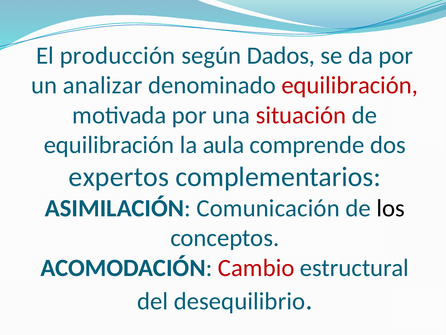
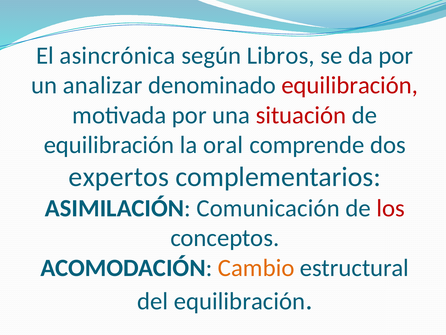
producción: producción -> asincrónica (118, 56)
Dados: Dados -> Libros (281, 56)
aula: aula -> oral (223, 145)
los colour: black -> red (391, 208)
Cambio colour: red -> orange (256, 267)
del desequilibrio: desequilibrio -> equilibración (239, 301)
